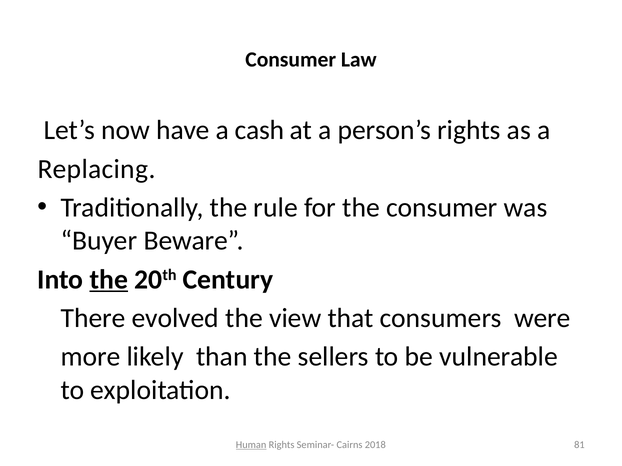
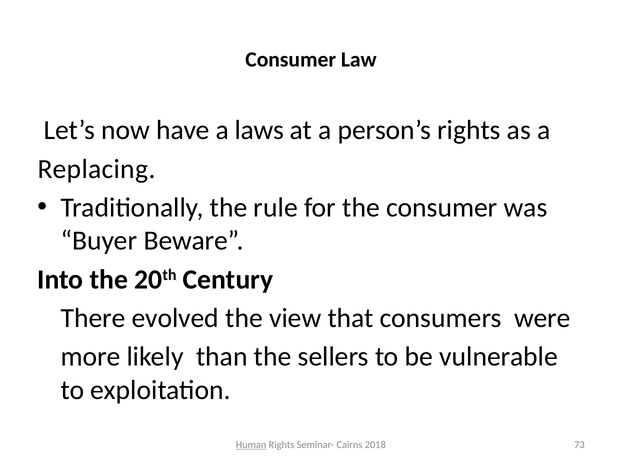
cash: cash -> laws (259, 130)
the underline: present -> none (109, 280)
81: 81 -> 73 (579, 445)
